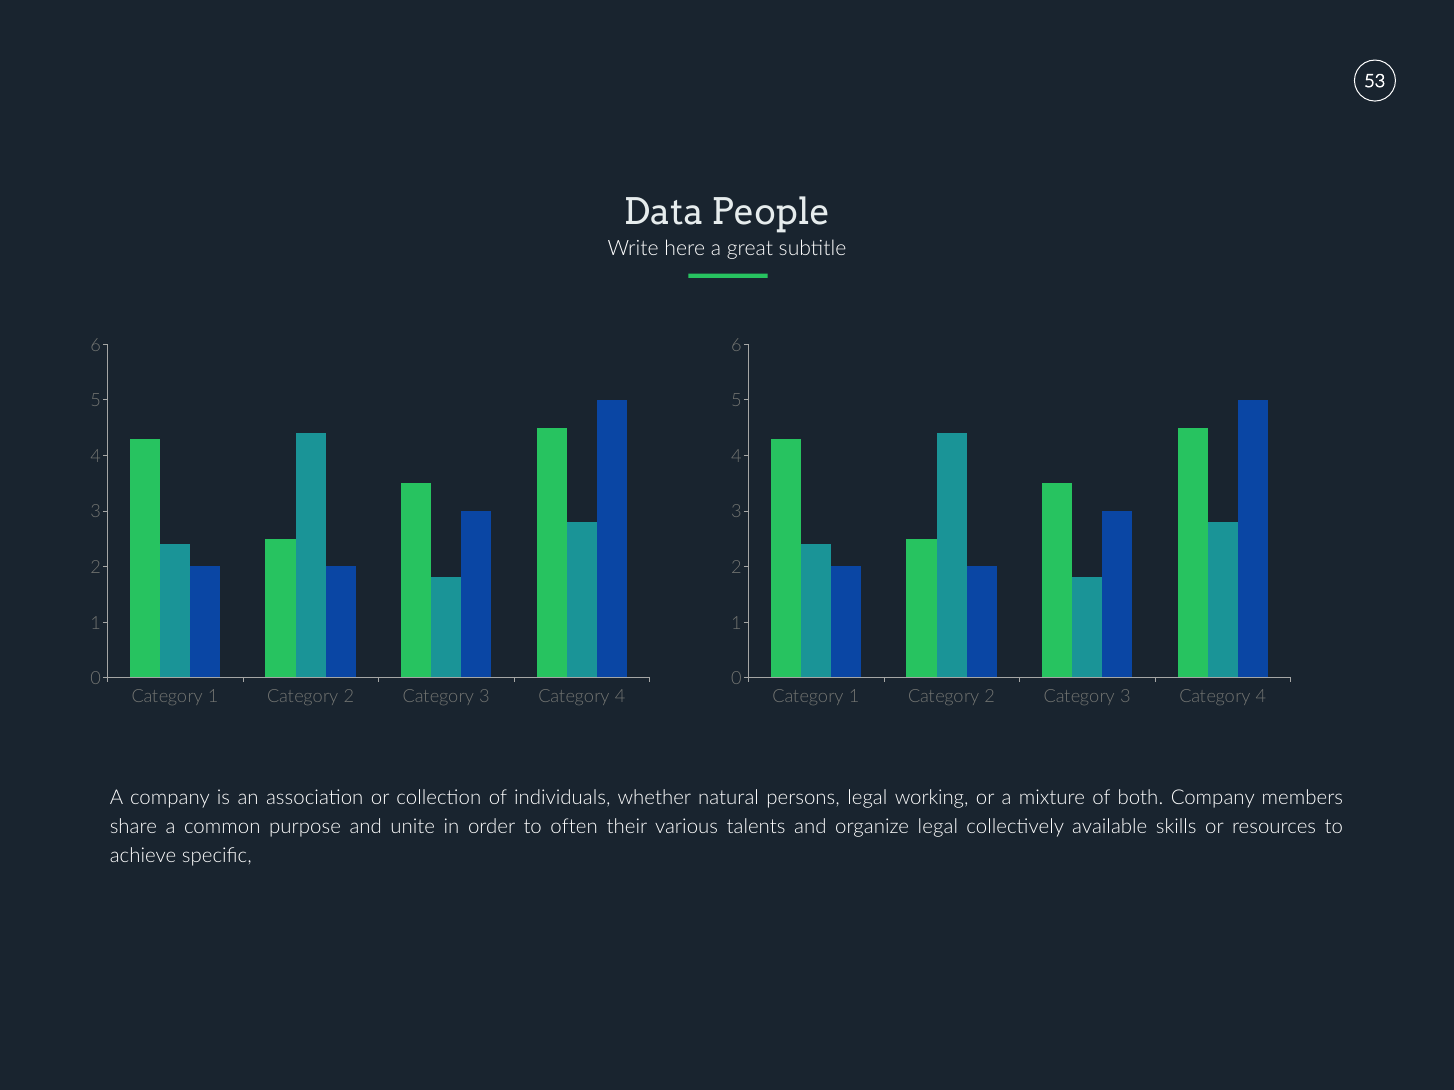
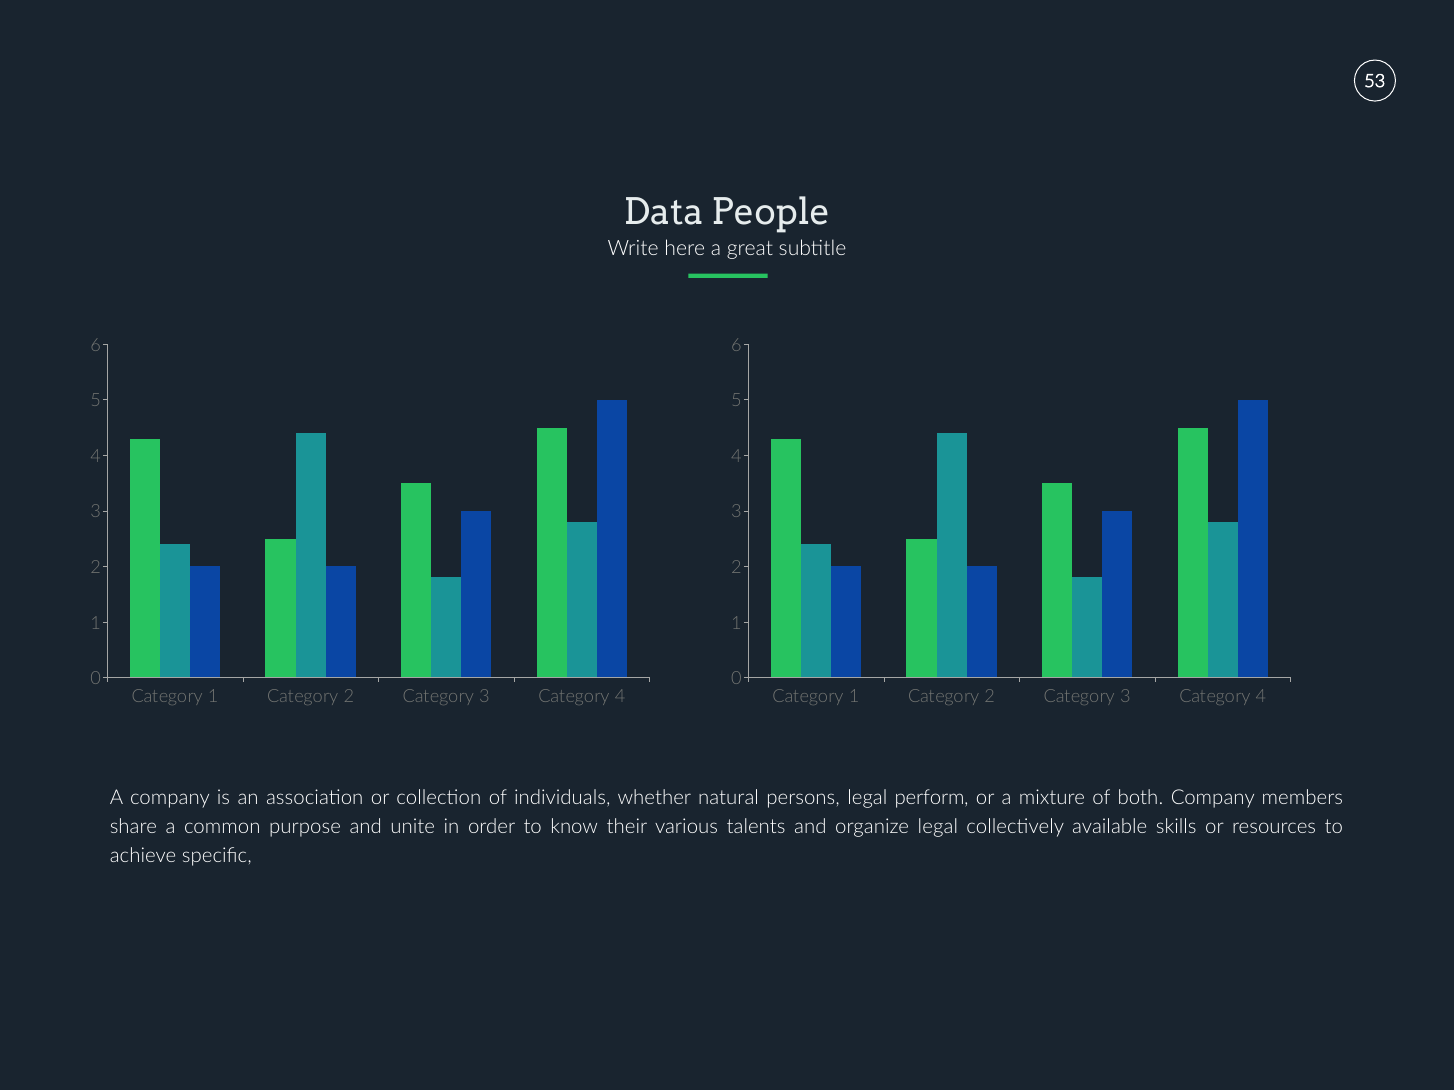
working: working -> perform (932, 798)
often: often -> know (574, 827)
